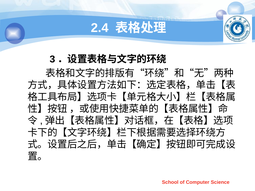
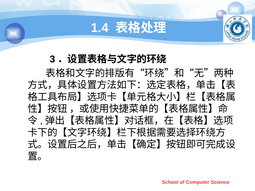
2.4: 2.4 -> 1.4 (100, 28)
